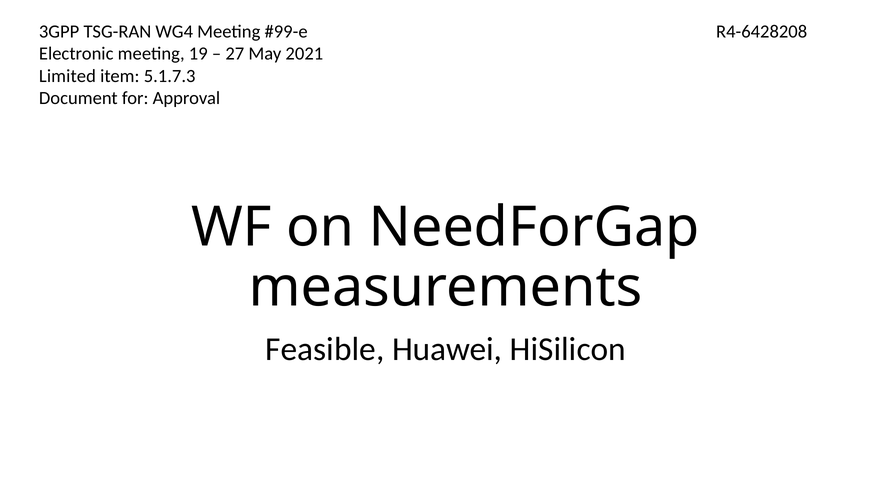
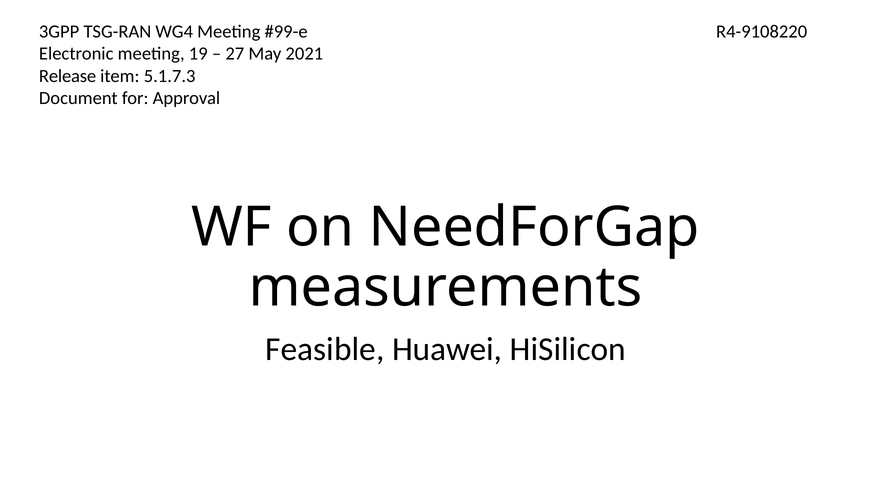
R4-6428208: R4-6428208 -> R4-9108220 (762, 31)
Limited: Limited -> Release (68, 76)
